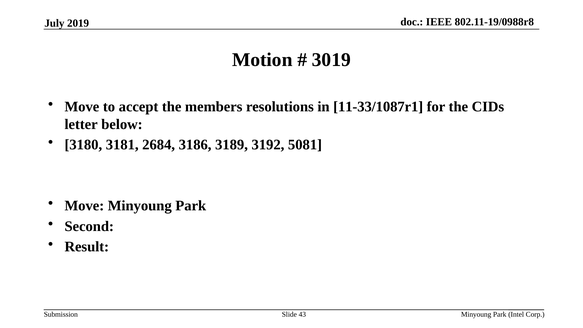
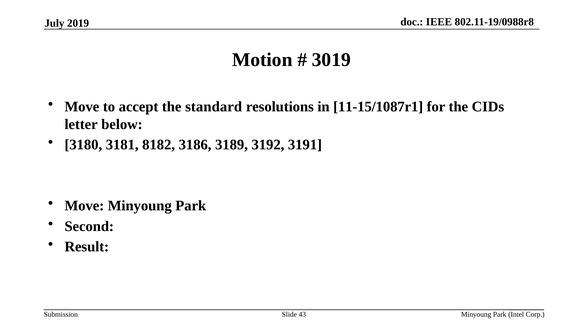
members: members -> standard (214, 107)
11-33/1087r1: 11-33/1087r1 -> 11-15/1087r1 (378, 107)
2684: 2684 -> 8182 (159, 145)
5081: 5081 -> 3191 (305, 145)
